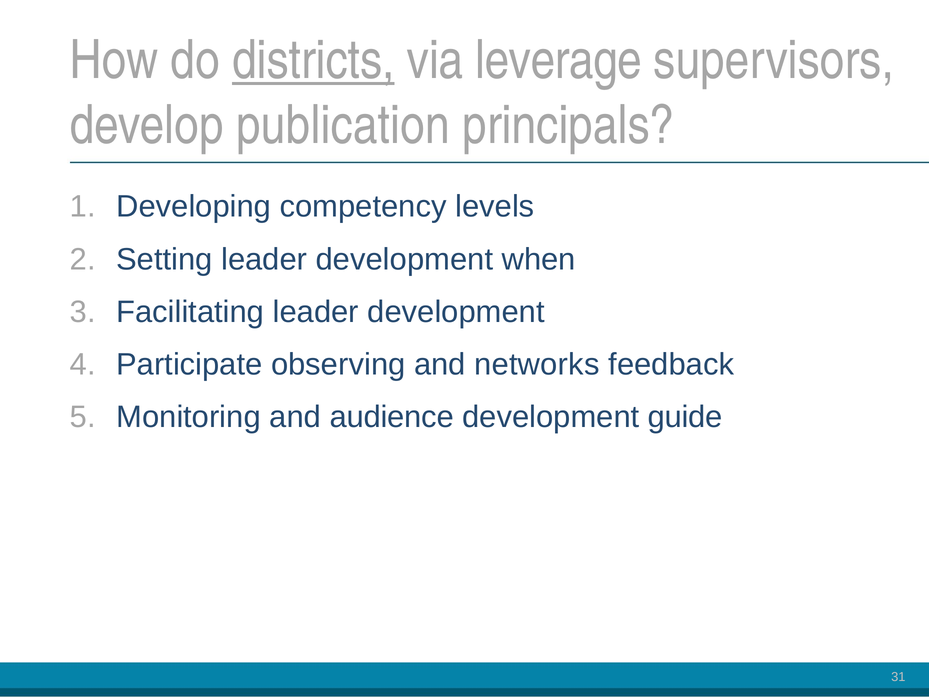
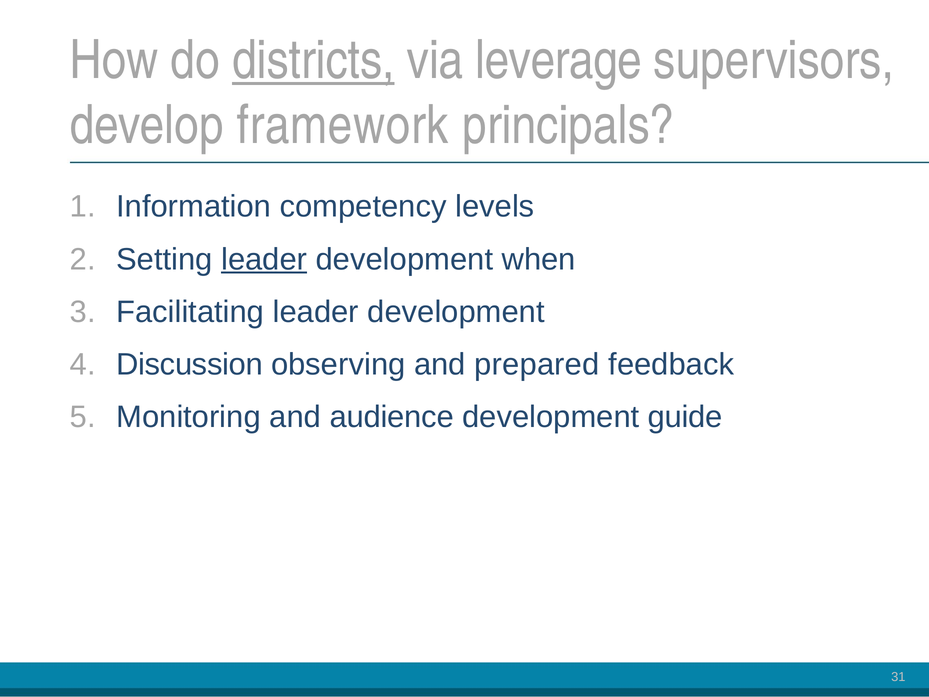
publication: publication -> framework (343, 125)
Developing: Developing -> Information (194, 207)
leader underline: none -> present (264, 259)
Participate: Participate -> Discussion (190, 364)
networks: networks -> prepared (537, 364)
